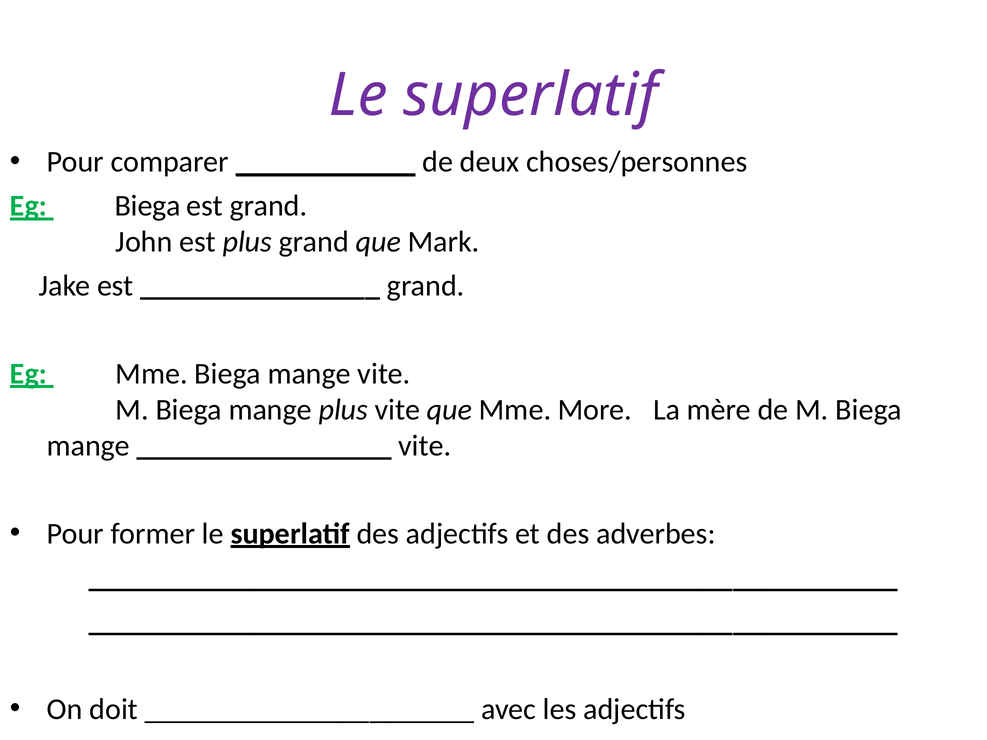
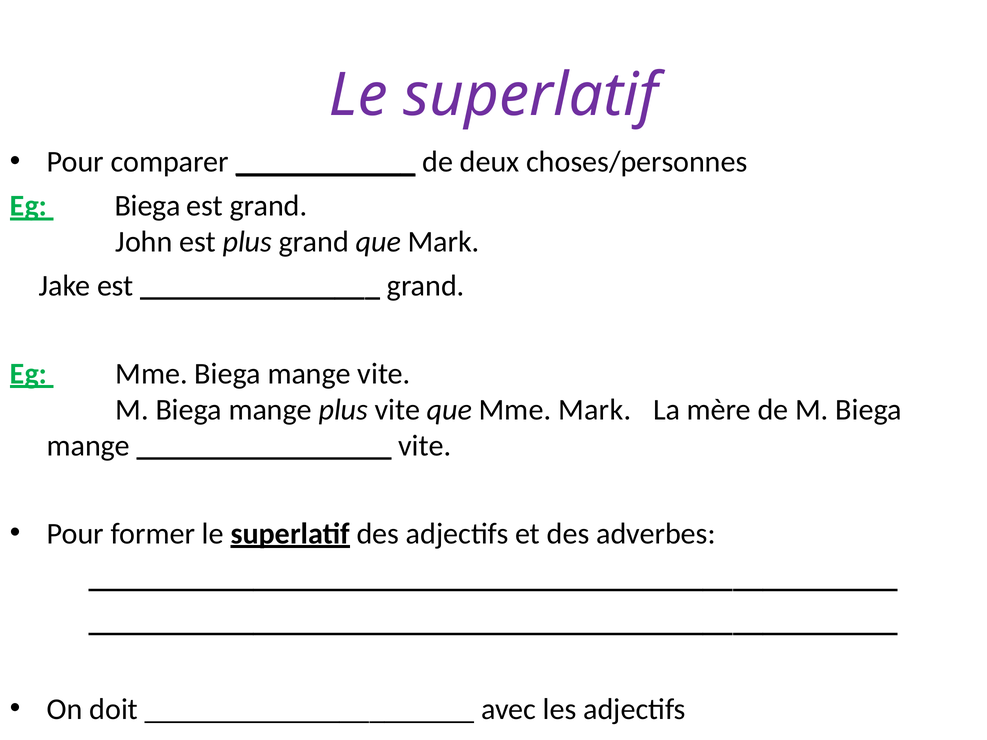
Mme More: More -> Mark (595, 410)
